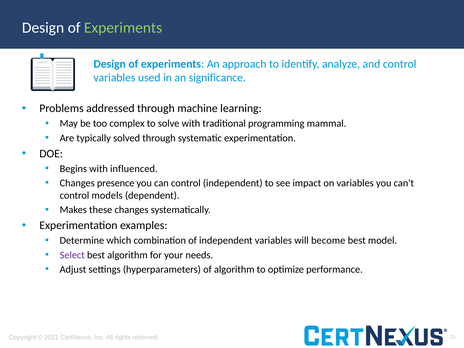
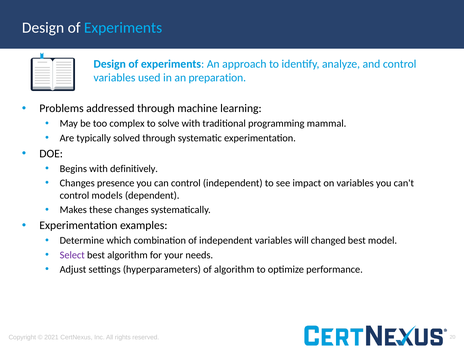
Experiments colour: light green -> light blue (123, 28)
significance: significance -> preparation (217, 78)
influenced: influenced -> definitively (134, 169)
become: become -> changed (328, 241)
